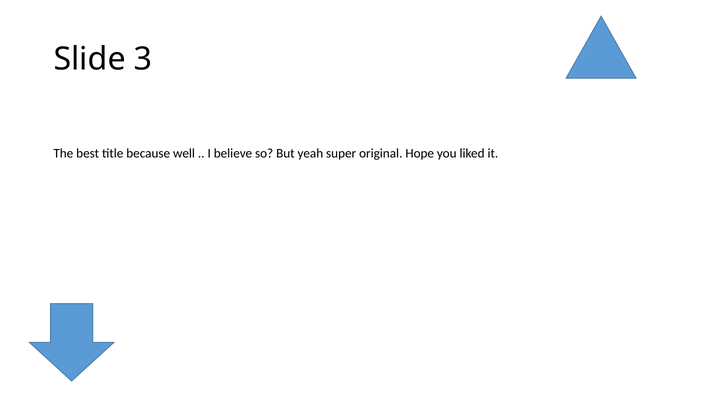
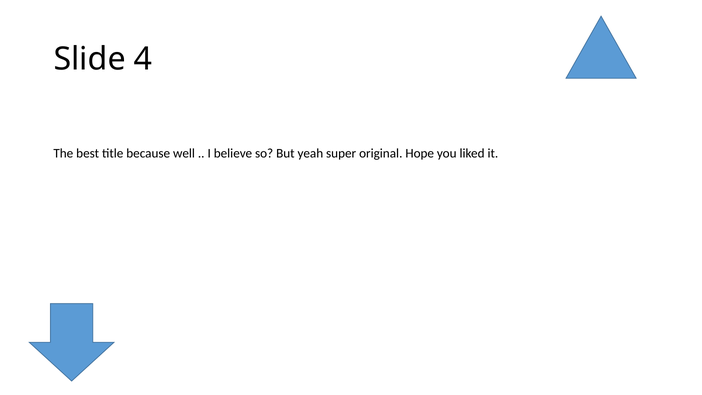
3: 3 -> 4 (143, 59)
